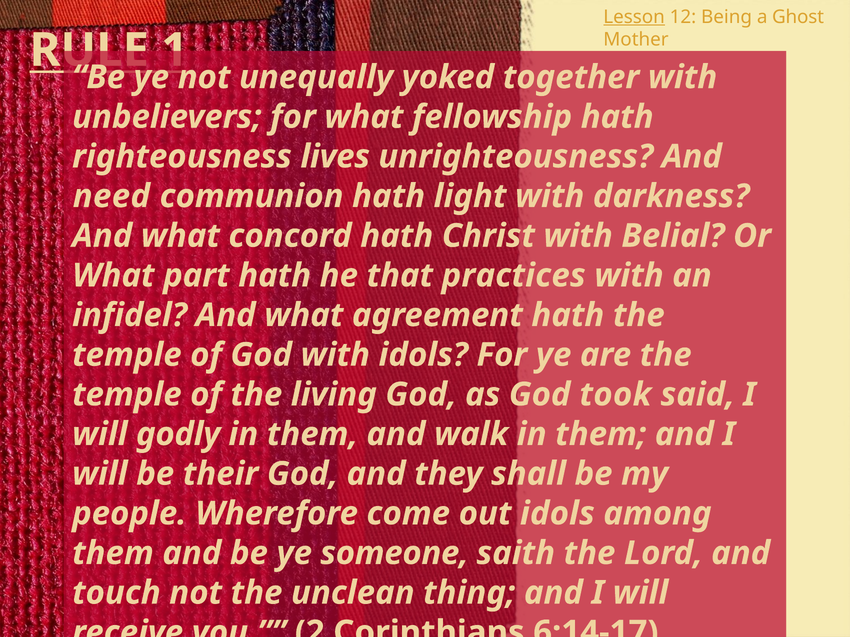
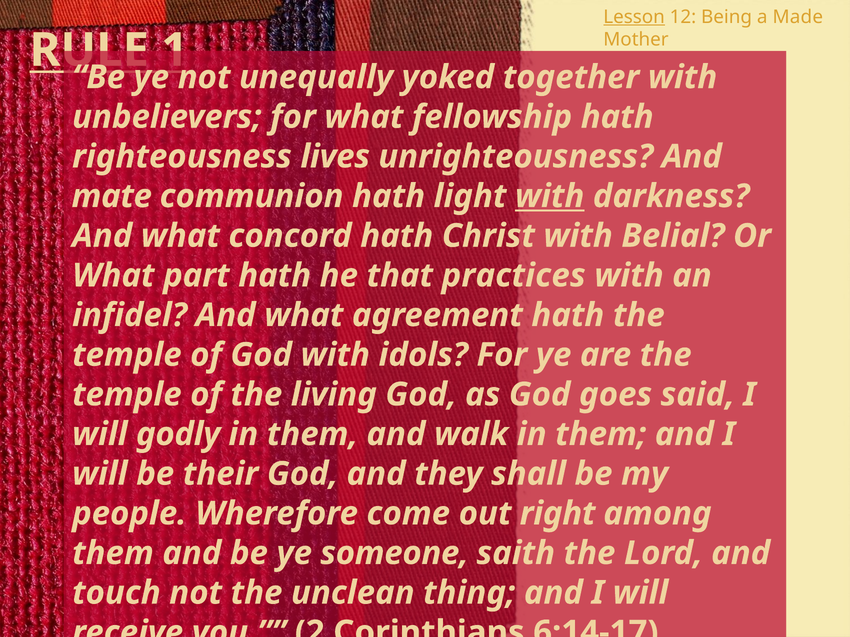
Ghost: Ghost -> Made (798, 17)
need: need -> mate (112, 196)
with underline: none -> present (550, 196)
took: took -> goes (616, 395)
out idols: idols -> right (558, 514)
